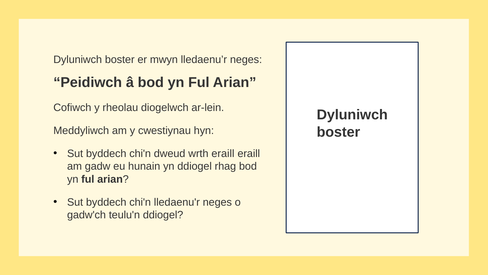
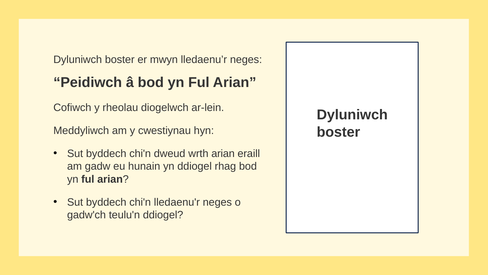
wrth eraill: eraill -> arian (223, 153)
